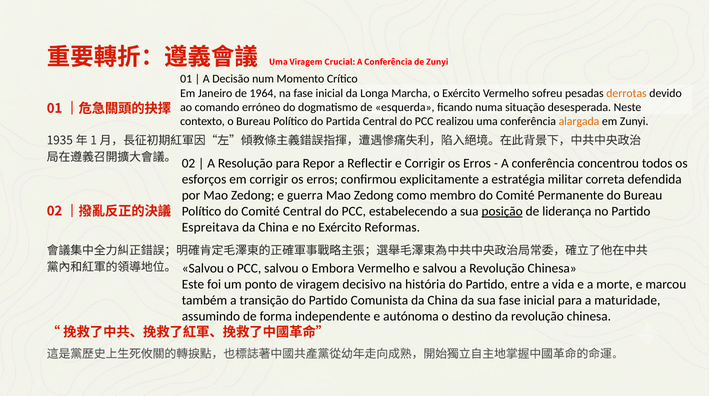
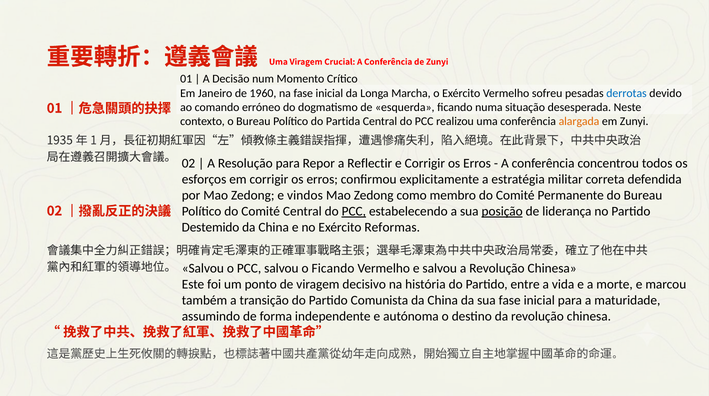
1964: 1964 -> 1960 (263, 93)
derrotas colour: orange -> blue (627, 93)
guerra: guerra -> vindos (305, 195)
PCC underline: none -> present (354, 211)
Espreitava: Espreitava -> Destemido (211, 227)
o Embora: Embora -> Ficando (333, 268)
